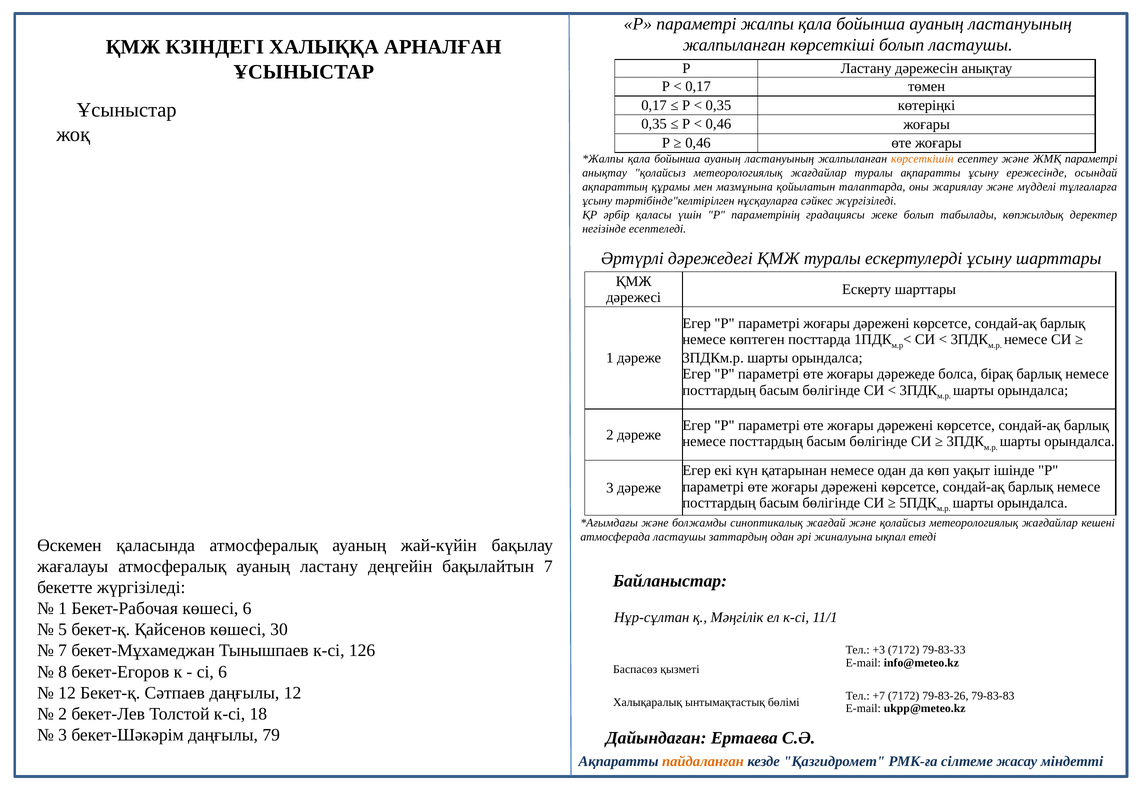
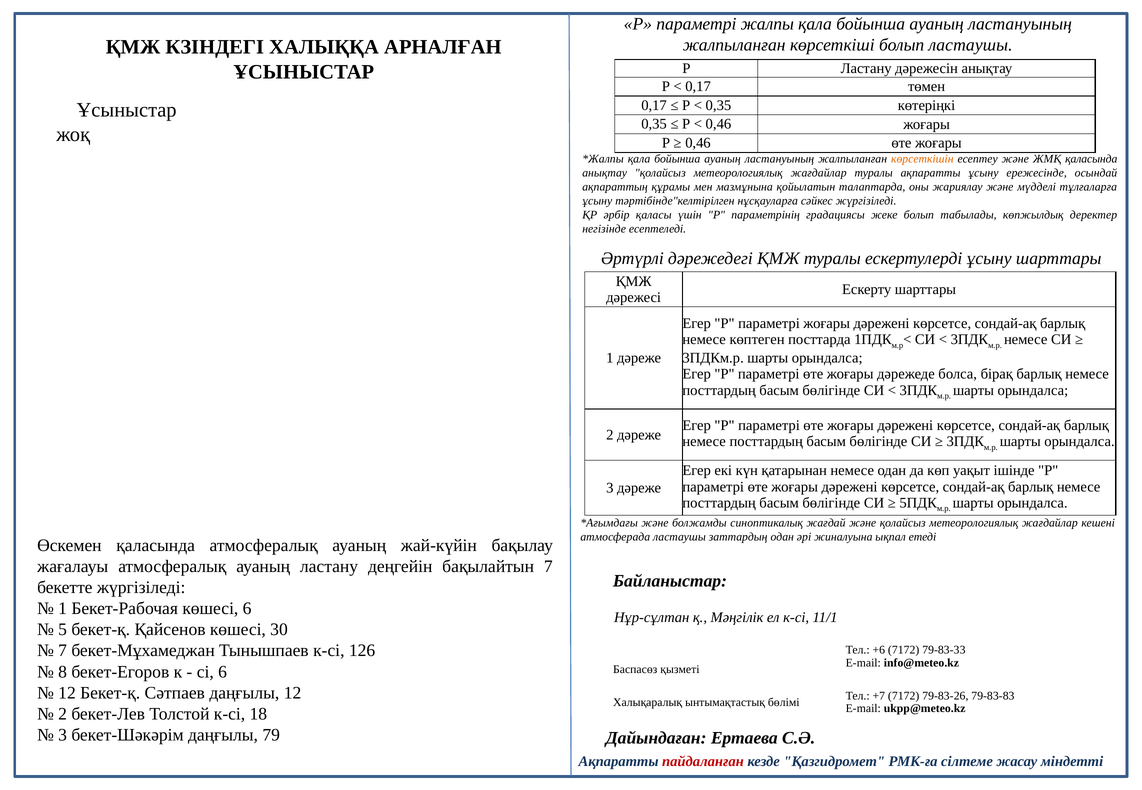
ЖМҚ параметрі: параметрі -> қаласында (1091, 159)
+3: +3 -> +6 (879, 651)
пайдаланған colour: orange -> red (703, 762)
